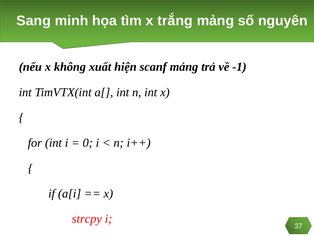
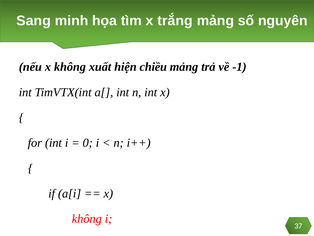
scanf: scanf -> chiều (153, 67)
strcpy: strcpy -> không (87, 218)
